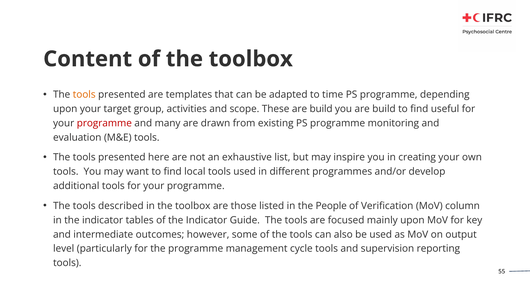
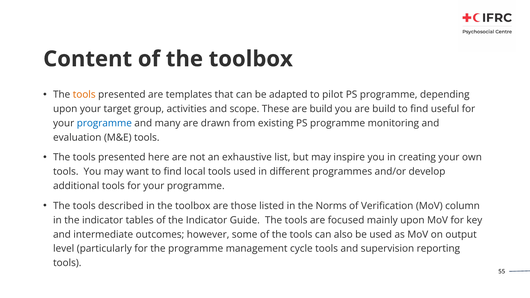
time: time -> pilot (333, 95)
programme colour: red -> blue (104, 123)
People: People -> Norms (331, 206)
